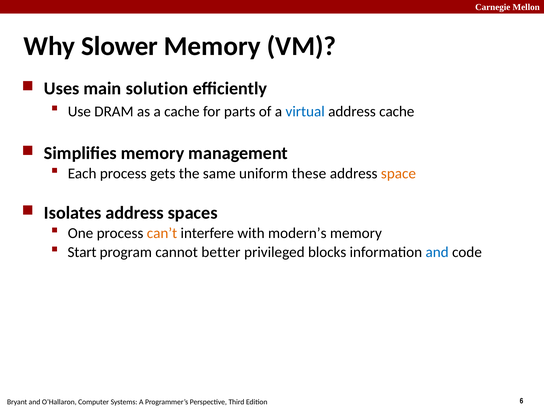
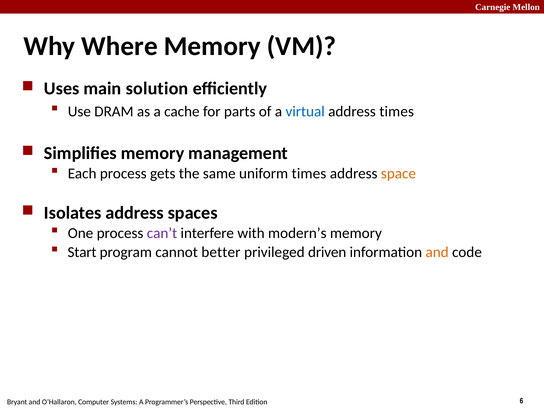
Slower: Slower -> Where (120, 46)
address cache: cache -> times (397, 111)
uniform these: these -> times (309, 174)
can’t colour: orange -> purple (162, 233)
blocks: blocks -> driven (327, 252)
and colour: blue -> orange (437, 252)
